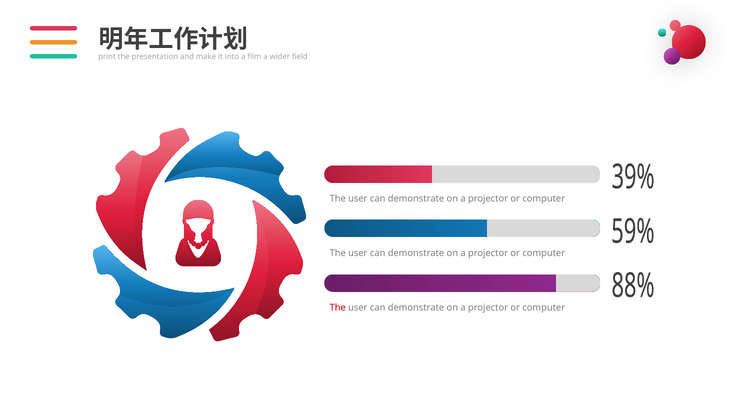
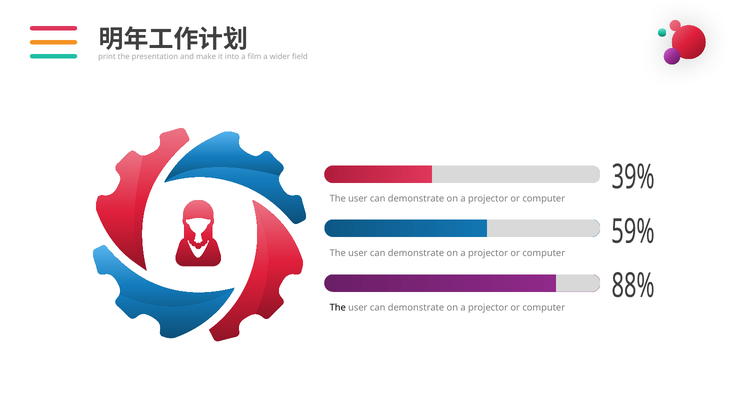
The colour: red -> black (338, 307)
